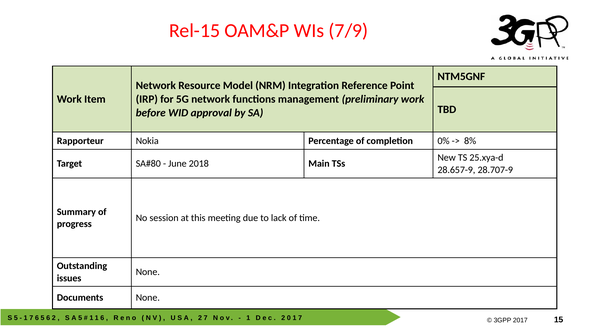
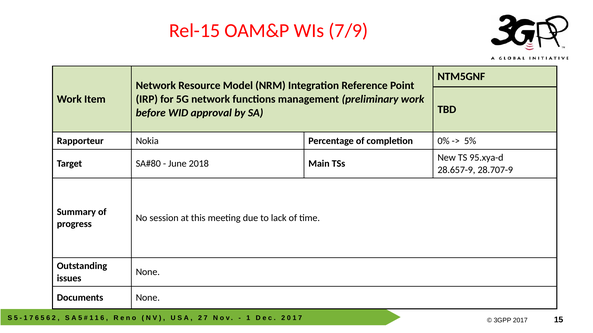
8%: 8% -> 5% (470, 141)
25.xya-d: 25.xya-d -> 95.xya-d (486, 158)
